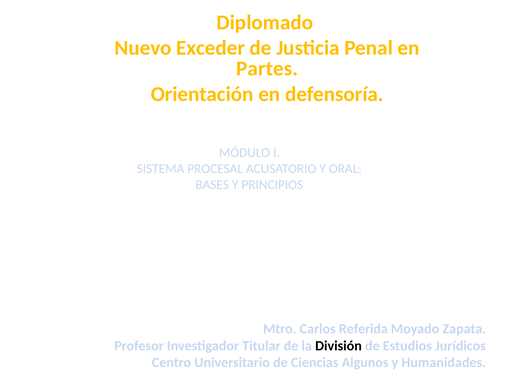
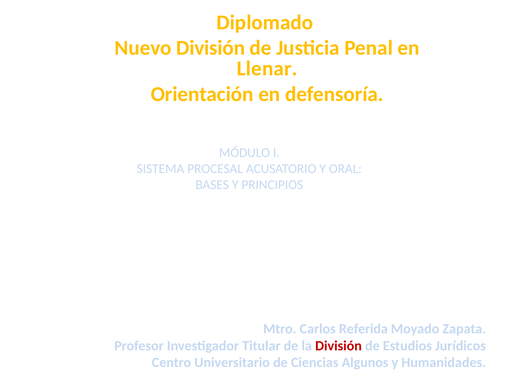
Nuevo Exceder: Exceder -> División (211, 48)
Partes: Partes -> Llenar (267, 69)
División colour: black -> red (338, 346)
